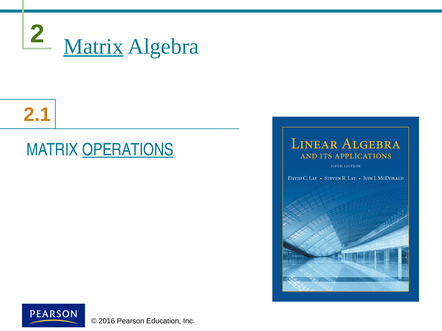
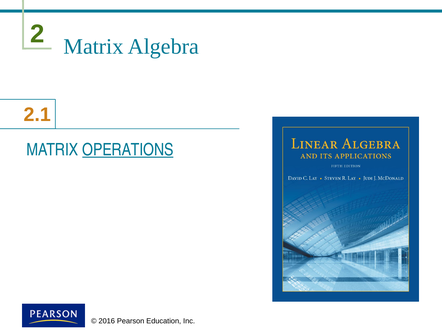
Matrix underline: present -> none (93, 46)
